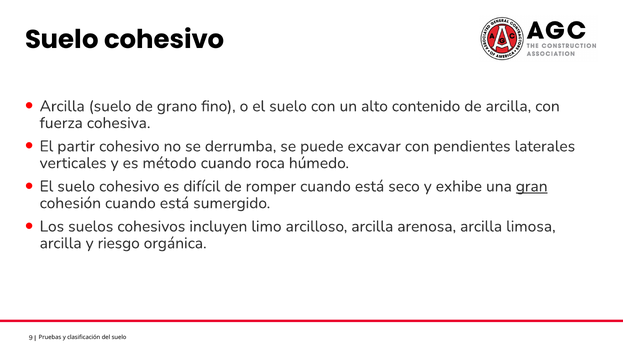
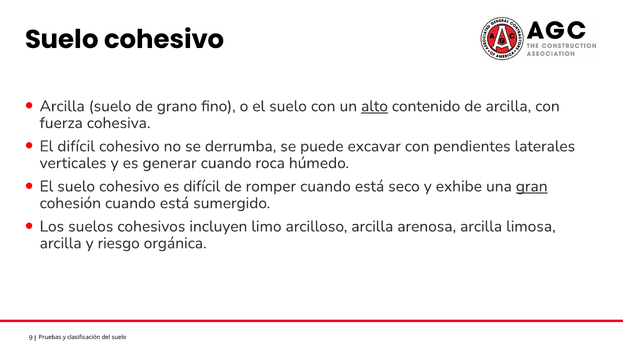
alto underline: none -> present (374, 106)
El partir: partir -> difícil (76, 146)
método: método -> generar (170, 163)
